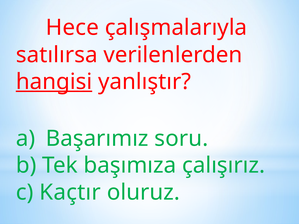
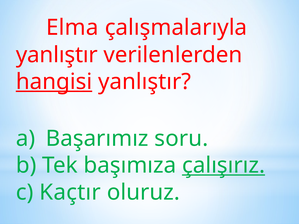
Hece: Hece -> Elma (72, 28)
satılırsa: satılırsa -> yanlıştır (57, 55)
çalışırız underline: none -> present (224, 166)
